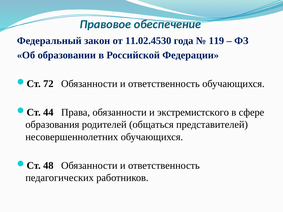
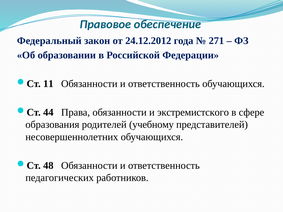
11.02.4530: 11.02.4530 -> 24.12.2012 (148, 41)
119: 119 -> 271 (216, 41)
72: 72 -> 11 (48, 84)
общаться: общаться -> учебному (151, 125)
